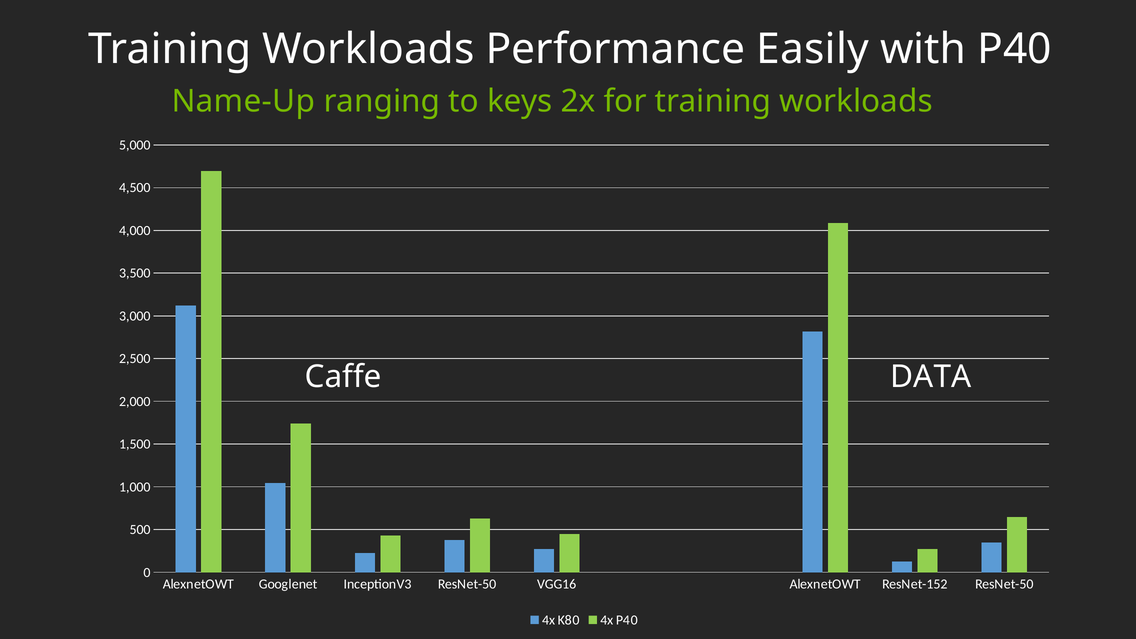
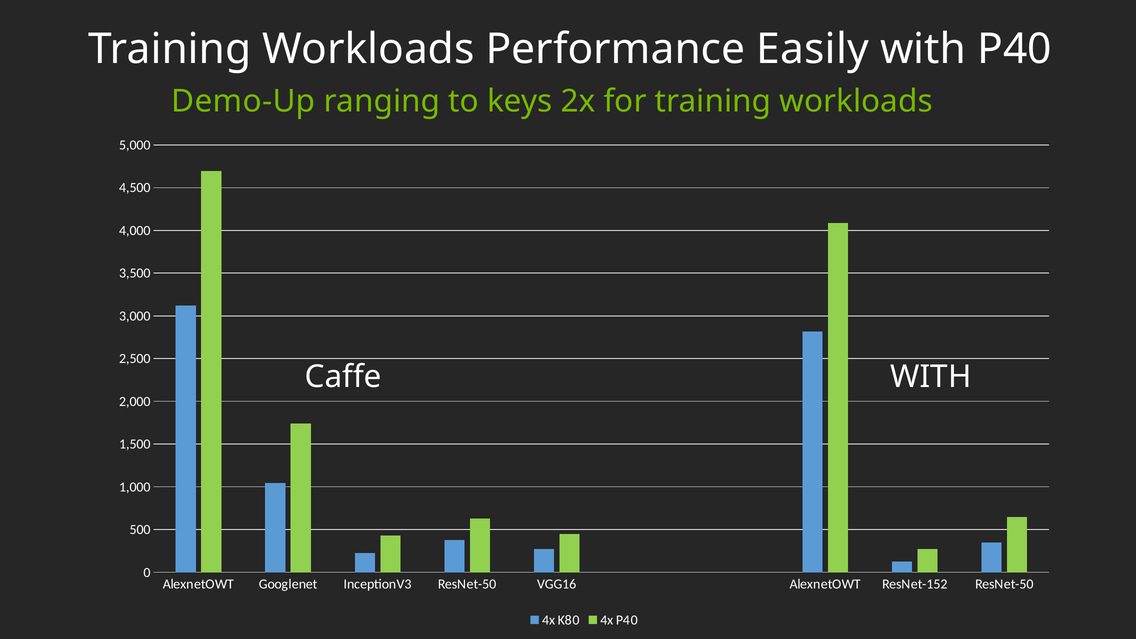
Name-Up: Name-Up -> Demo-Up (243, 101)
DATA: DATA -> WITH (931, 377)
